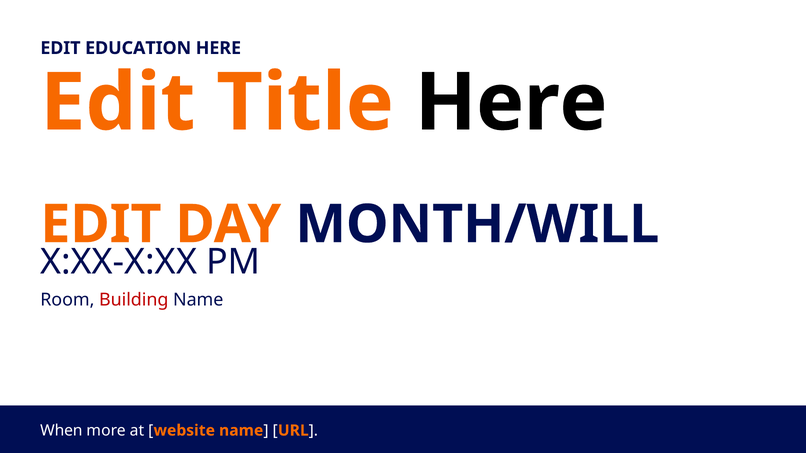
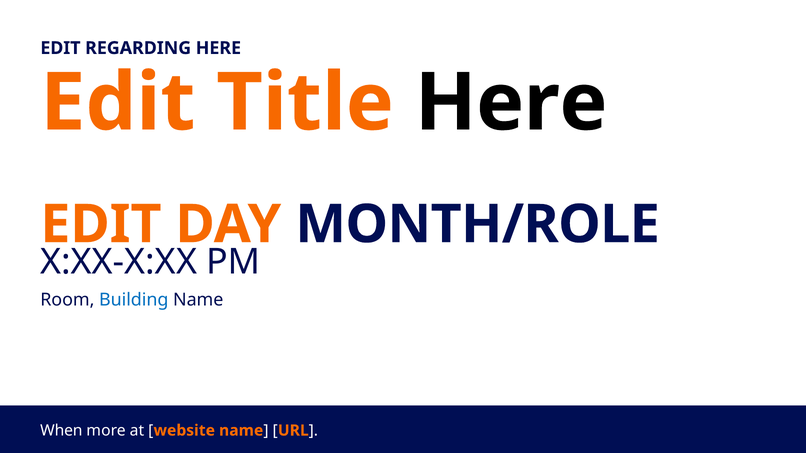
EDUCATION: EDUCATION -> REGARDING (138, 48)
MONTH/WILL: MONTH/WILL -> MONTH/ROLE (478, 225)
Building colour: red -> blue (134, 300)
